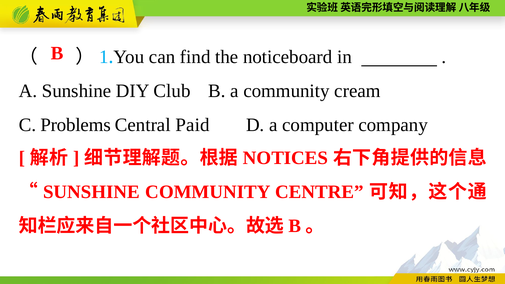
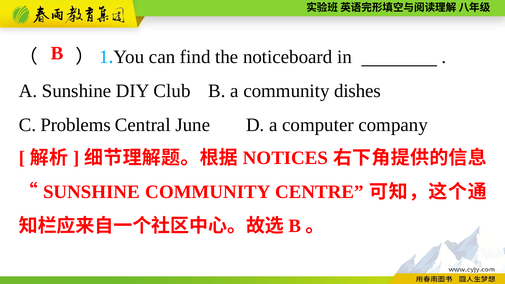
cream: cream -> dishes (357, 91)
Paid: Paid -> June (193, 125)
